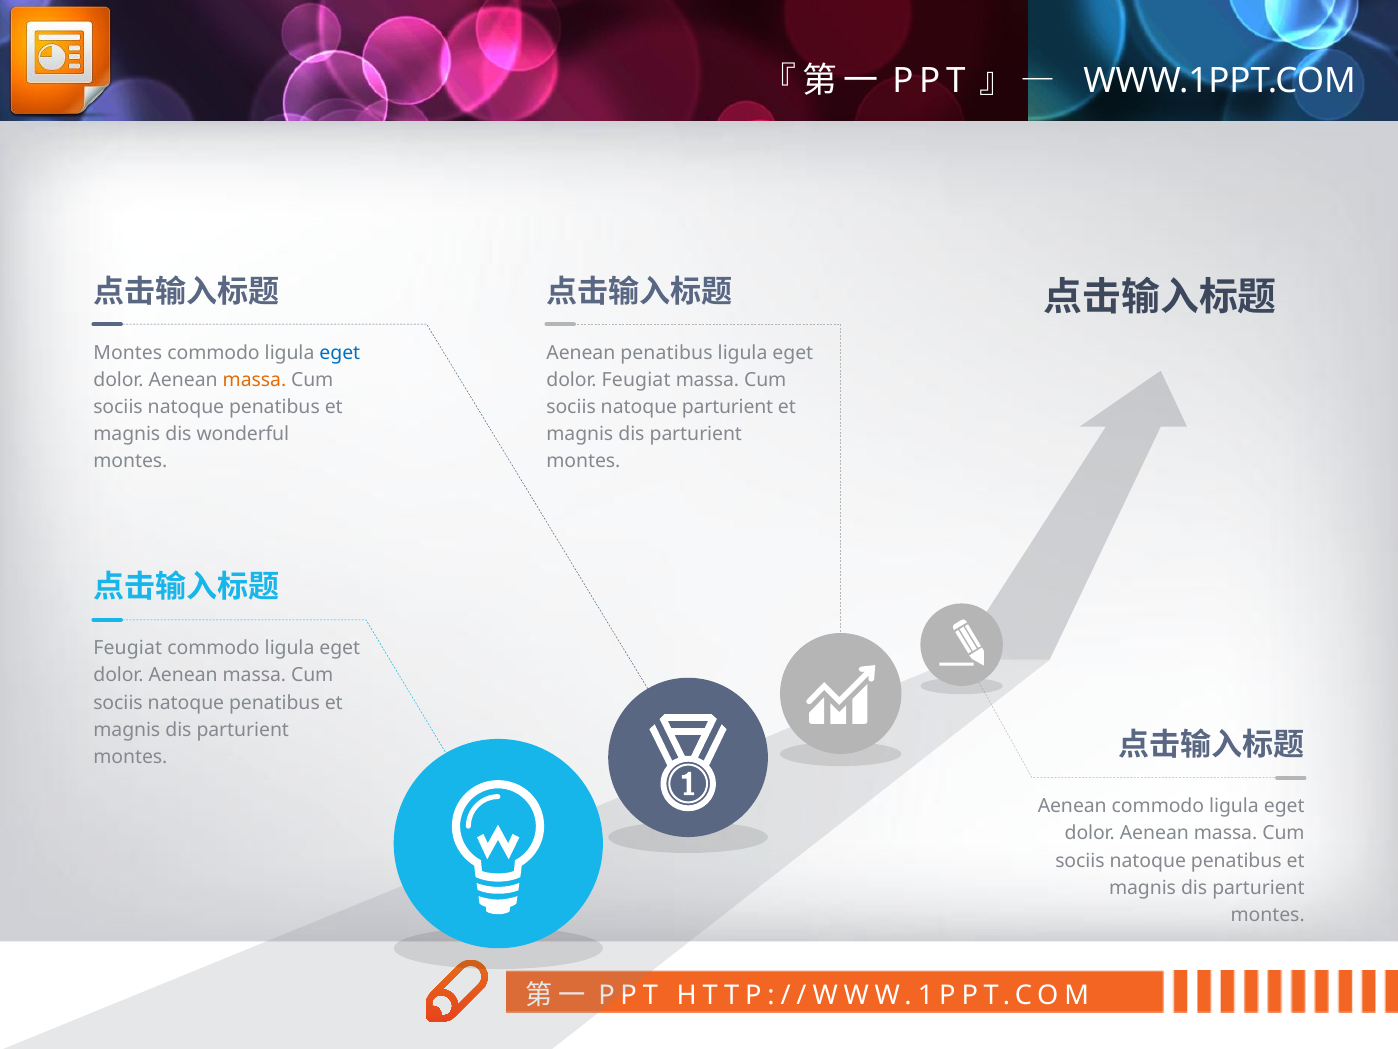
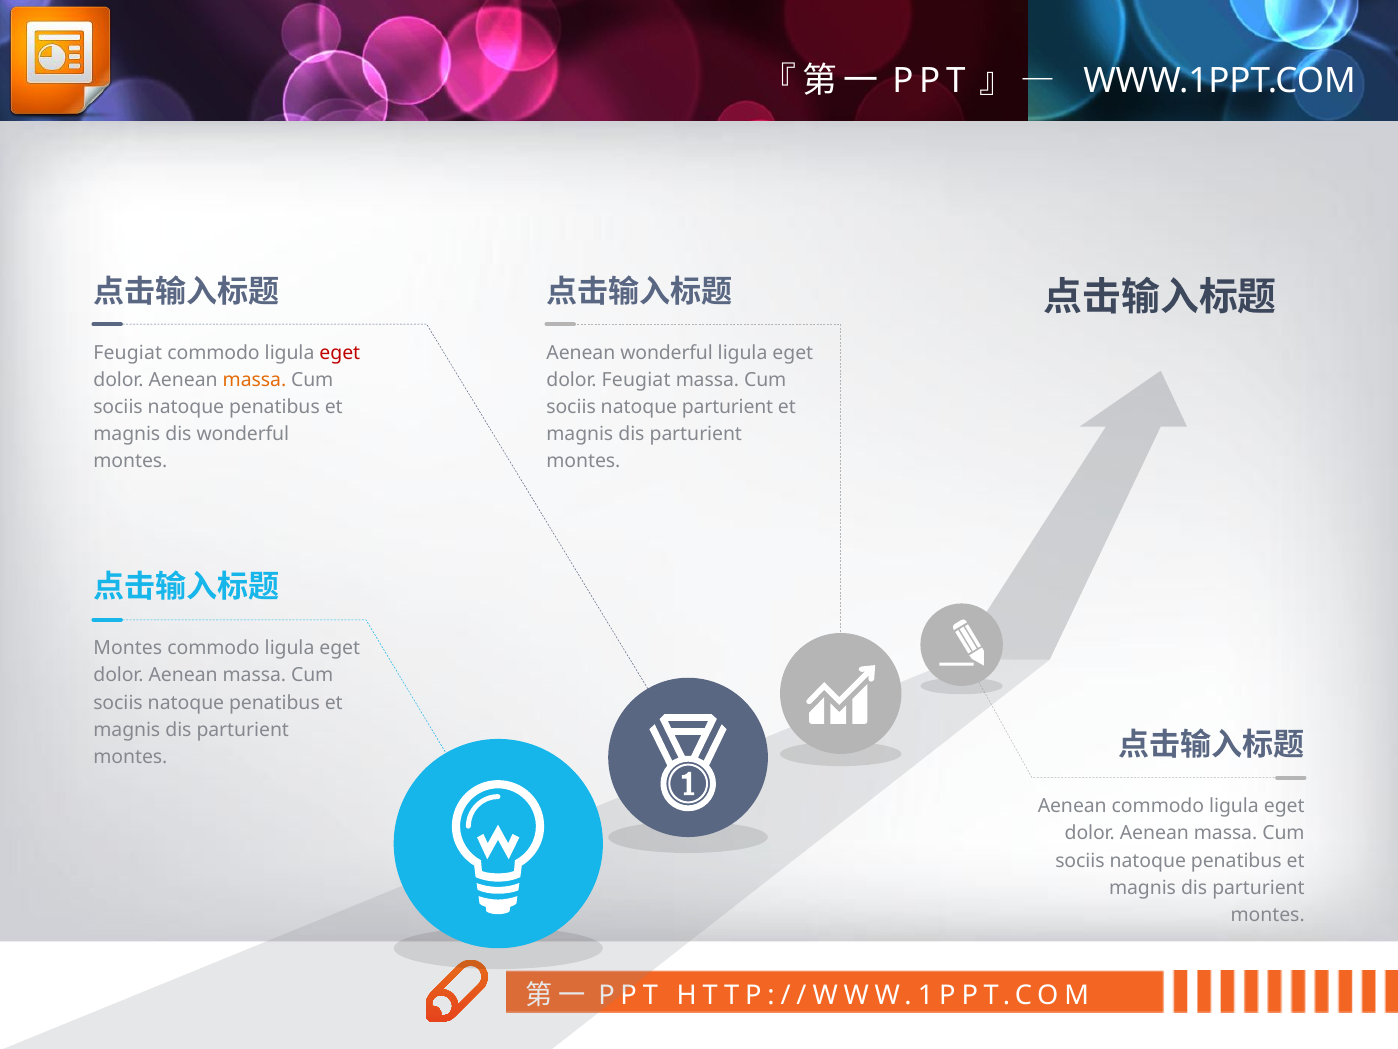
Montes: Montes -> Feugiat (128, 353)
eget colour: blue -> red (340, 353)
Aenean penatibus: penatibus -> wonderful (667, 353)
Feugiat: Feugiat -> Montes (128, 648)
